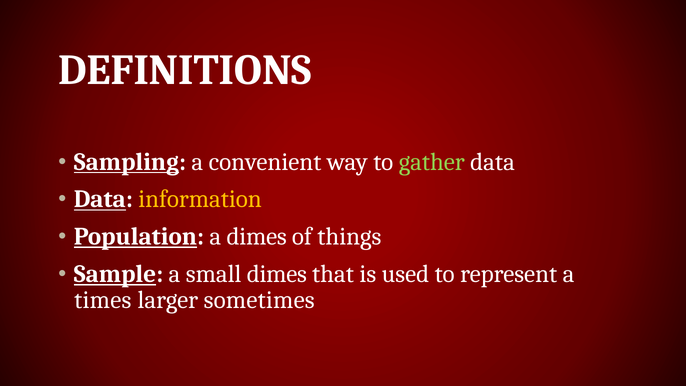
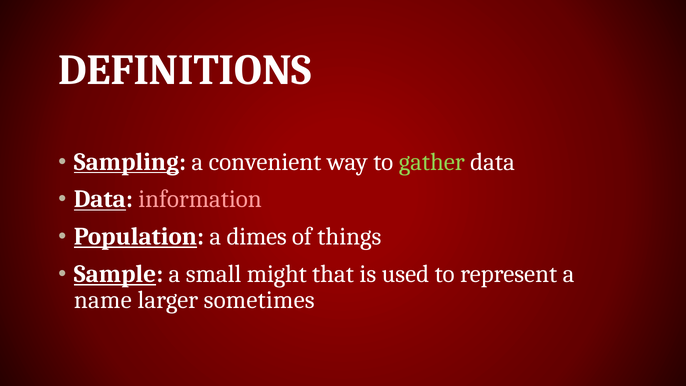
information colour: yellow -> pink (200, 199)
small dimes: dimes -> might (277, 274)
times: times -> name (103, 300)
